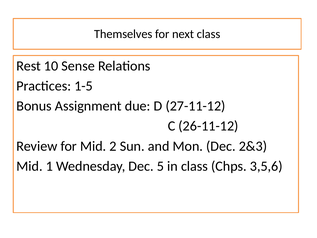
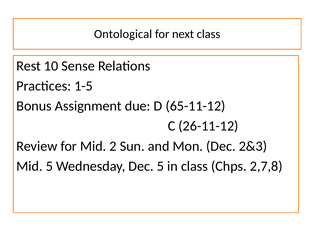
Themselves: Themselves -> Ontological (123, 34)
27-11-12: 27-11-12 -> 65-11-12 (196, 106)
Mid 1: 1 -> 5 (49, 166)
3,5,6: 3,5,6 -> 2,7,8 (266, 166)
